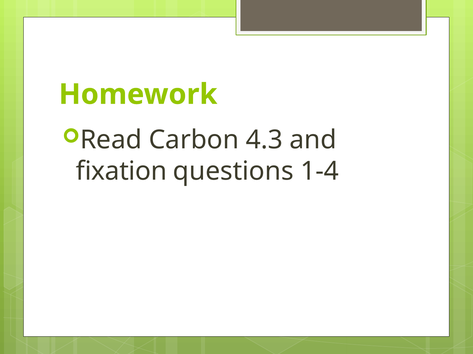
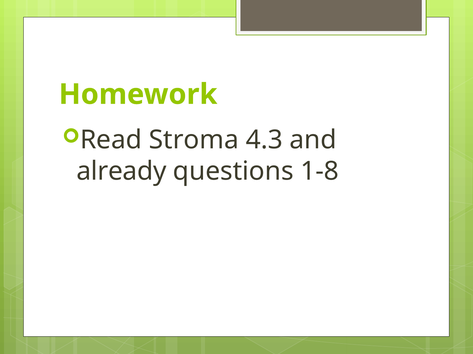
Carbon: Carbon -> Stroma (194, 140)
fixation: fixation -> already (121, 172)
1-4: 1-4 -> 1-8 (320, 172)
